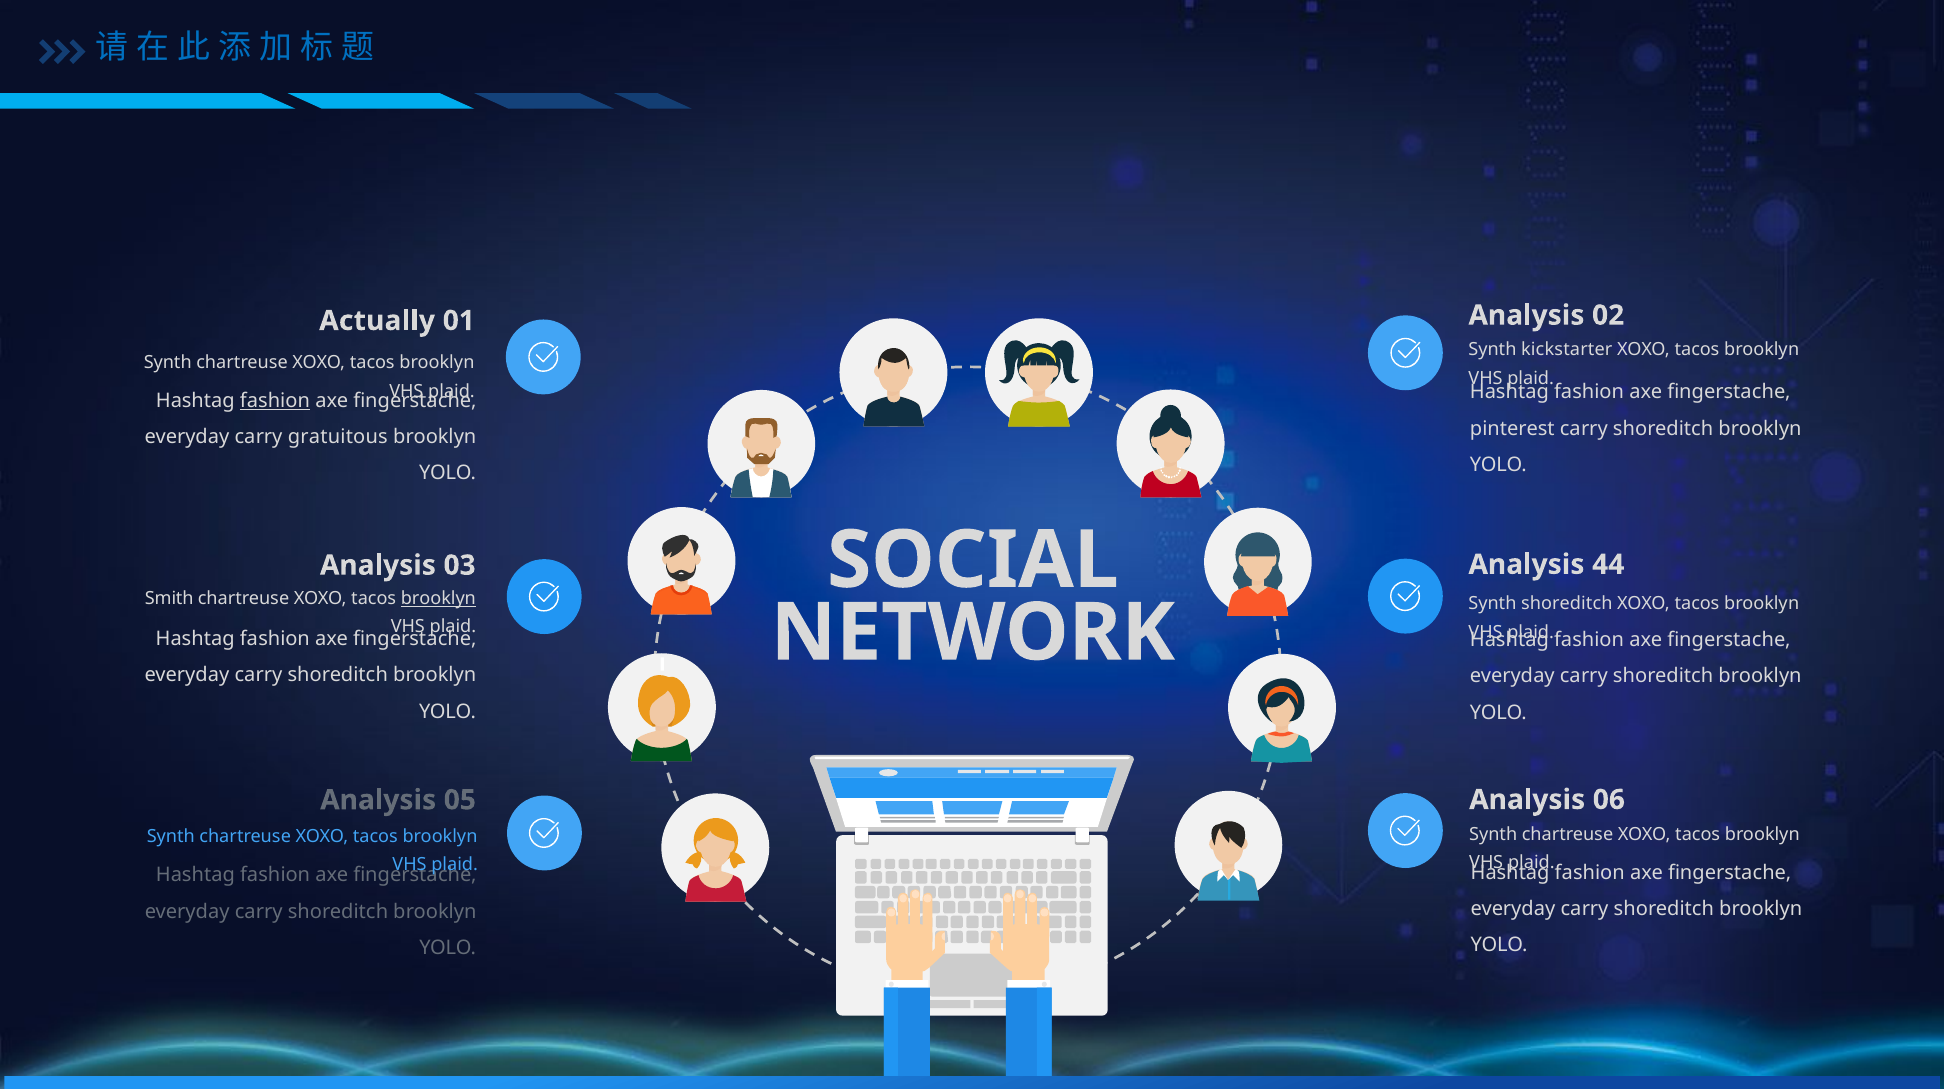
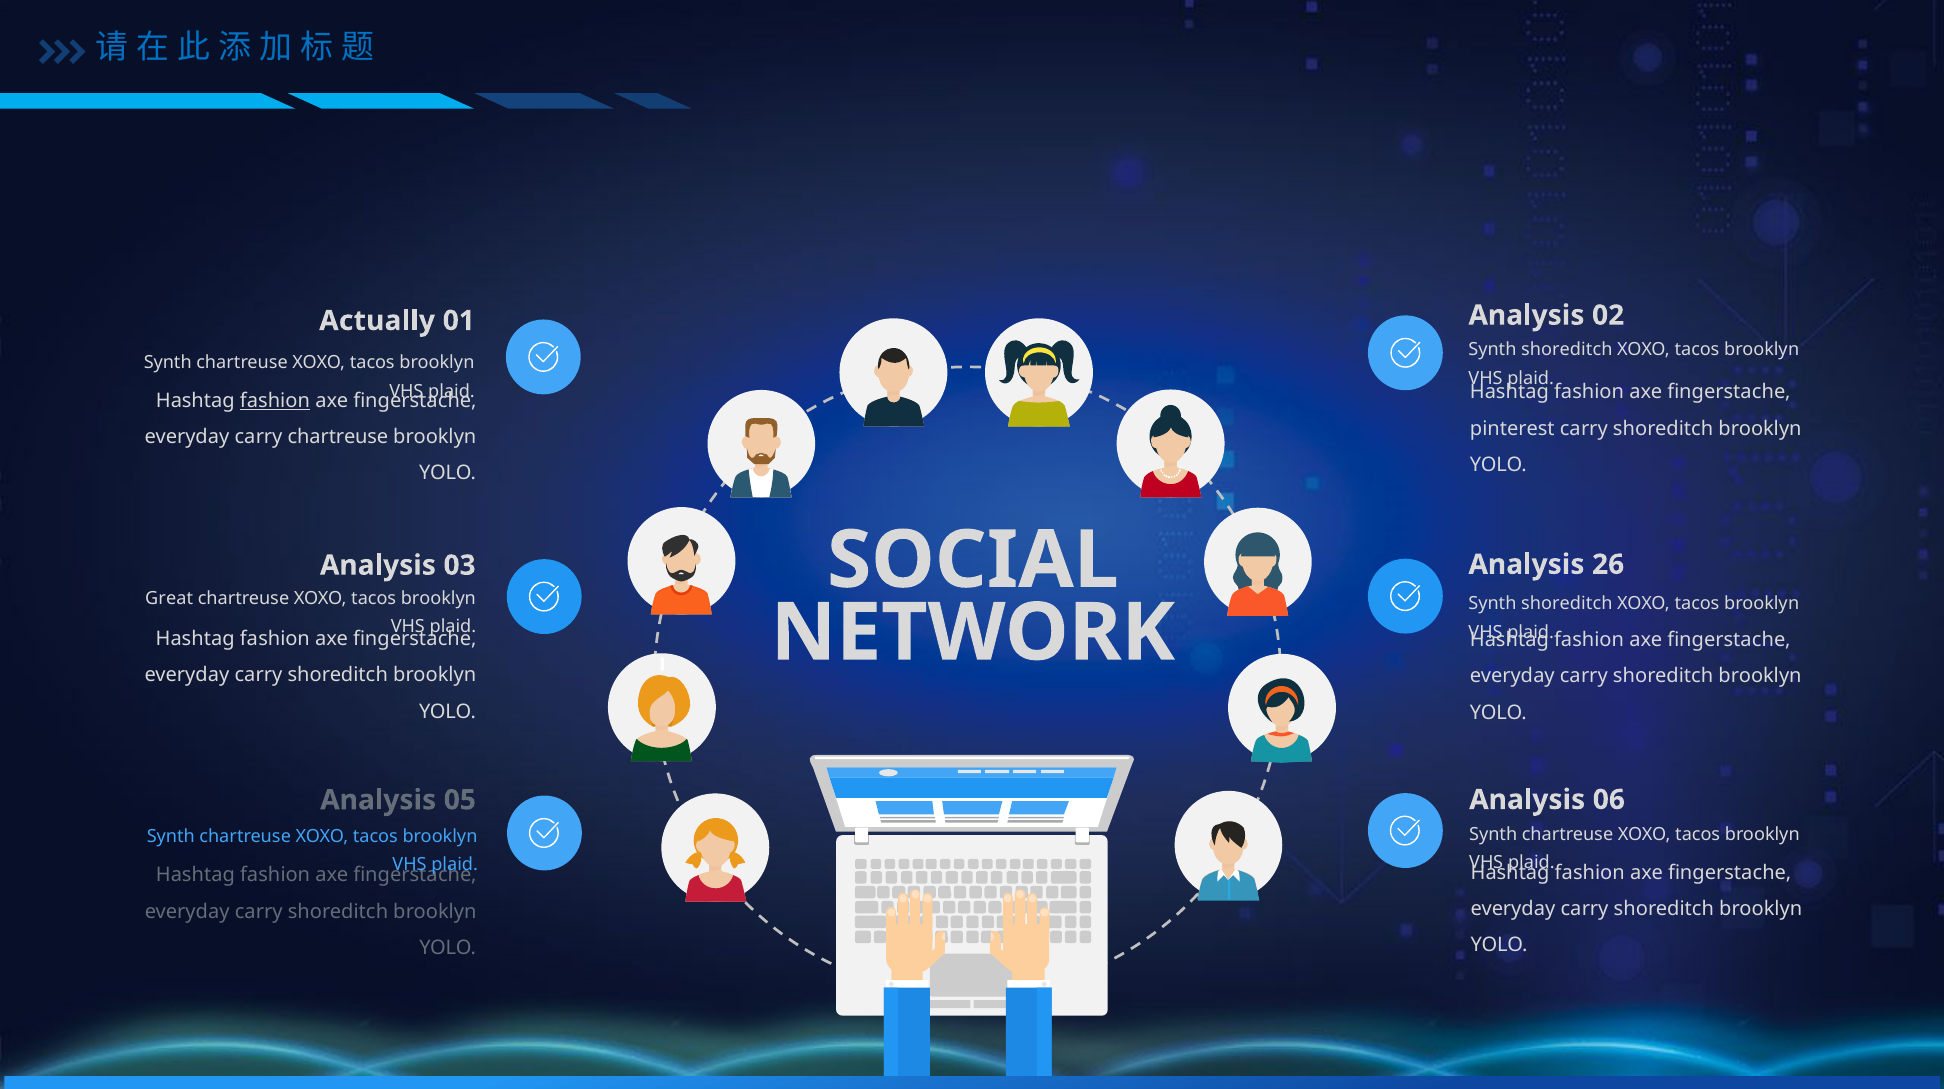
kickstarter: kickstarter -> shoreditch (1567, 350)
carry gratuitous: gratuitous -> chartreuse (338, 437)
44: 44 -> 26 (1608, 564)
Smith: Smith -> Great (169, 598)
brooklyn underline: present -> none (438, 598)
